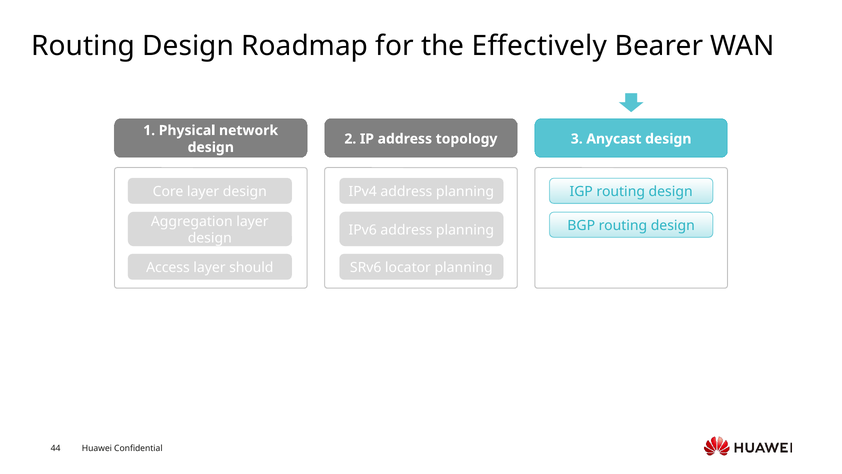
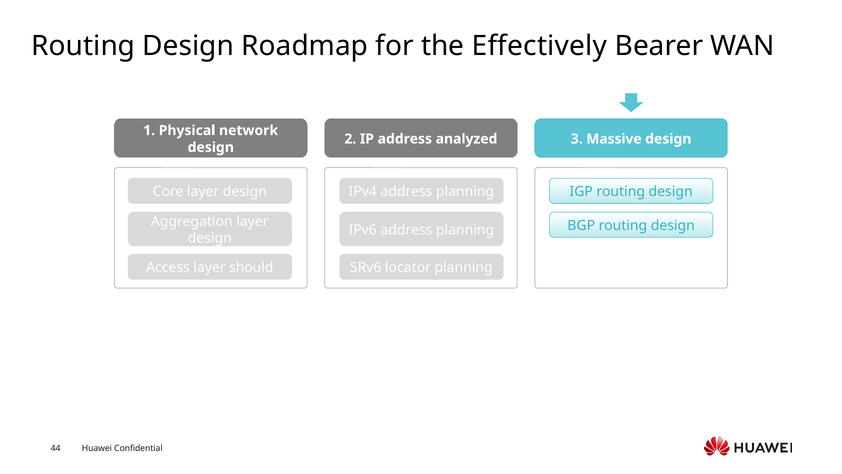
topology: topology -> analyzed (467, 139)
Anycast: Anycast -> Massive (614, 139)
